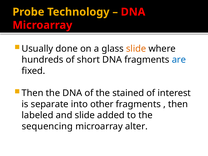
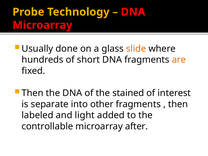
are colour: blue -> orange (179, 60)
and slide: slide -> light (85, 115)
sequencing: sequencing -> controllable (47, 126)
alter: alter -> after (136, 126)
